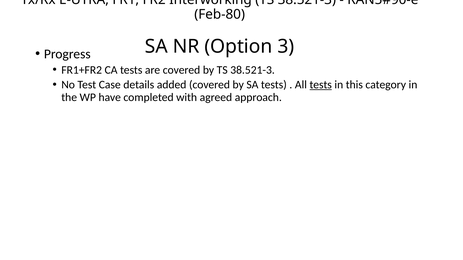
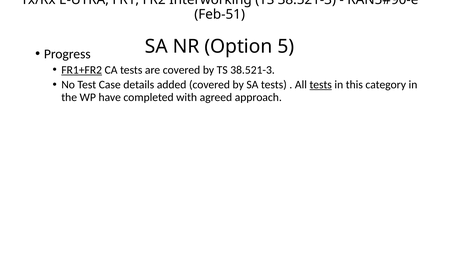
Feb-80: Feb-80 -> Feb-51 (220, 14)
3: 3 -> 5 (286, 47)
FR1+FR2 underline: none -> present (82, 70)
